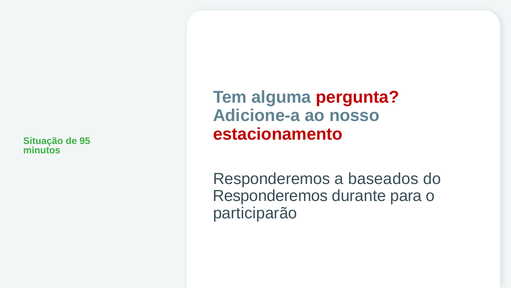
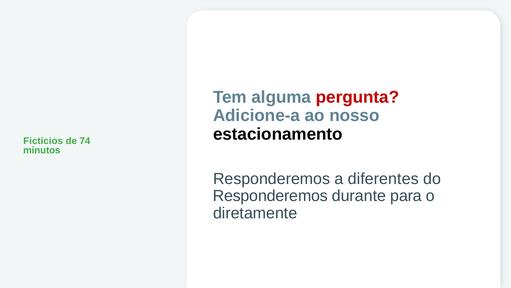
estacionamento colour: red -> black (278, 134)
Situação: Situação -> Fictícios (43, 141)
95: 95 -> 74 (85, 141)
baseados: baseados -> diferentes (383, 178)
participarão: participarão -> diretamente (255, 213)
